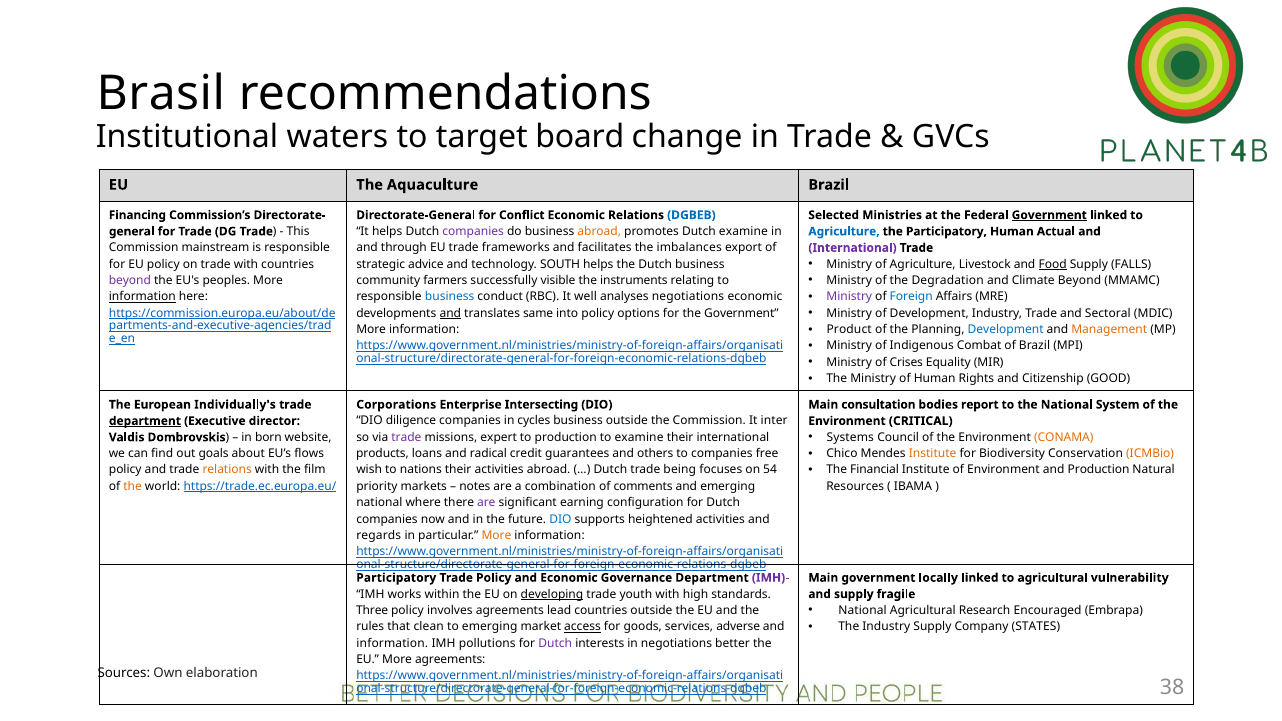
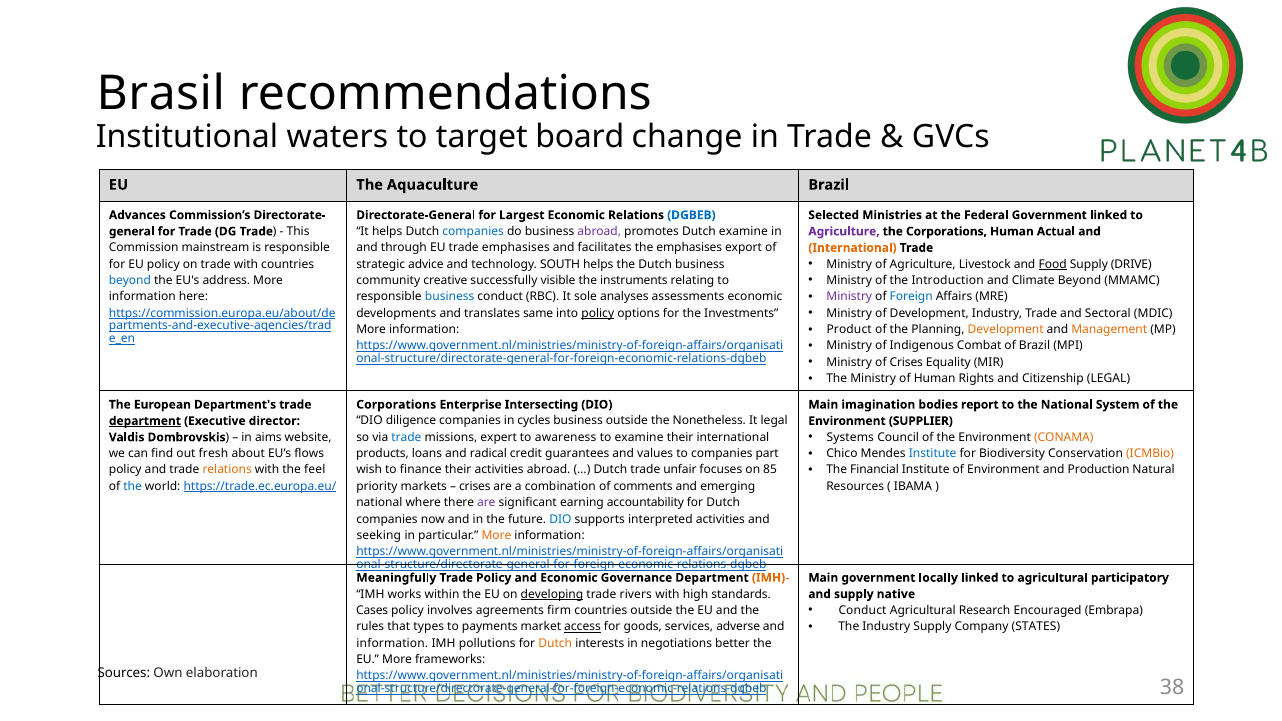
Financing: Financing -> Advances (137, 215)
Conflict: Conflict -> Largest (522, 215)
Government underline: present -> none (1049, 215)
companies colour: purple -> blue (473, 231)
abroad colour: orange -> purple (599, 231)
Agriculture colour: blue -> purple (844, 231)
the Participatory: Participatory -> Corporations (946, 231)
trade frameworks: frameworks -> emphasises (516, 248)
the imbalances: imbalances -> emphasises (689, 248)
International colour: purple -> orange (852, 248)
FALLS: FALLS -> DRIVE (1131, 264)
Degradation: Degradation -> Introduction (948, 281)
beyond colour: purple -> blue (130, 281)
peoples: peoples -> address (226, 281)
farmers: farmers -> creative (445, 281)
information underline: present -> none (142, 297)
well: well -> sole (586, 297)
analyses negotiations: negotiations -> assessments (688, 297)
and underline: present -> none (450, 313)
policy underline: none -> present (598, 313)
the Government: Government -> Investments (741, 313)
Development colour: blue -> orange (1006, 330)
Citizenship GOOD: GOOD -> LEGAL (1109, 379)
Individually's: Individually's -> Department's (235, 405)
consultation: consultation -> imagination (878, 405)
the Commission: Commission -> Nonetheless (709, 421)
It inter: inter -> legal (774, 421)
CRITICAL: CRITICAL -> SUPPLIER (921, 421)
trade colour: purple -> blue (406, 437)
to production: production -> awareness (566, 437)
born: born -> aims (268, 437)
Institute colour: orange -> blue (933, 454)
goals: goals -> fresh (213, 454)
others: others -> values (655, 454)
free: free -> part (767, 454)
film: film -> feel (315, 470)
nations: nations -> finance (421, 470)
being: being -> unfair (680, 470)
54: 54 -> 85 (770, 470)
the colour: orange -> blue (133, 486)
notes: notes -> crises (475, 486)
configuration: configuration -> accountability (645, 503)
heightened: heightened -> interpreted (660, 519)
regards: regards -> seeking (379, 535)
Participatory: Participatory -> Meaningfully (396, 578)
IMH)- colour: purple -> orange (770, 578)
vulnerability: vulnerability -> participatory (1130, 578)
youth: youth -> rivers (636, 594)
fragile: fragile -> native (896, 594)
National: National -> Conduct (863, 611)
Three: Three -> Cases (372, 611)
lead: lead -> firm (559, 611)
clean: clean -> types (429, 627)
to emerging: emerging -> payments (490, 627)
Dutch colour: purple -> orange (555, 643)
More agreements: agreements -> frameworks (450, 660)
